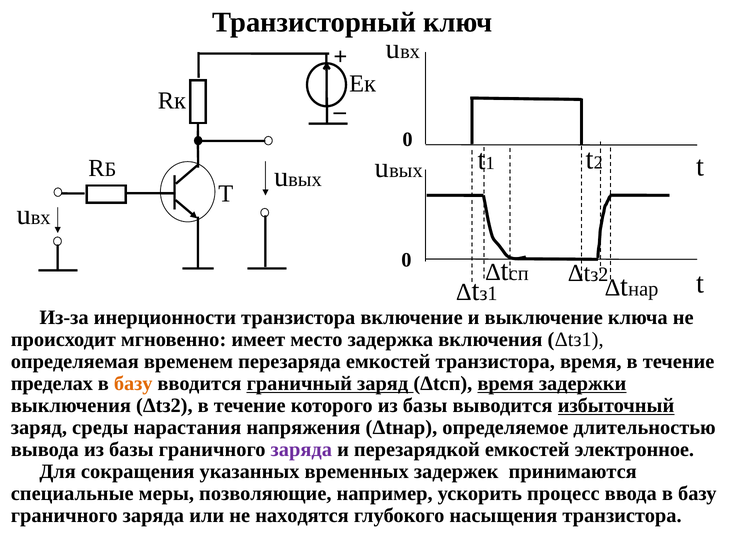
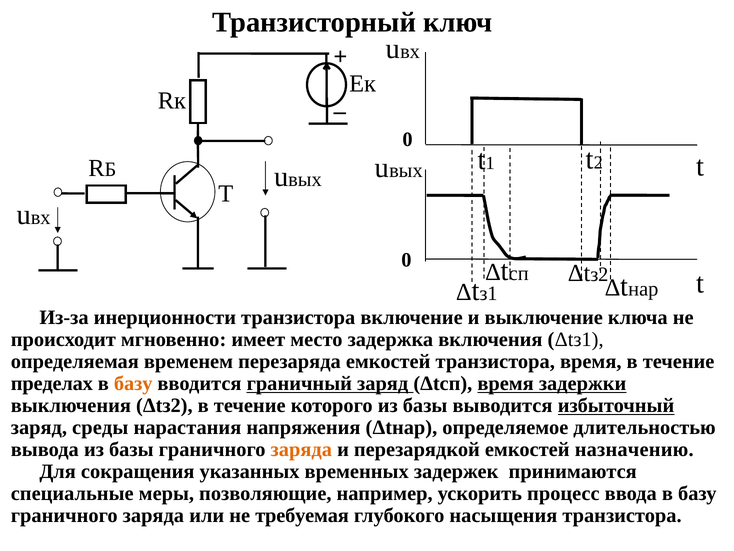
заряда colour: purple -> orange (301, 449)
электронное: электронное -> назначению (634, 449)
находятся: находятся -> требуемая (302, 515)
